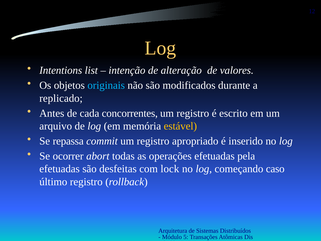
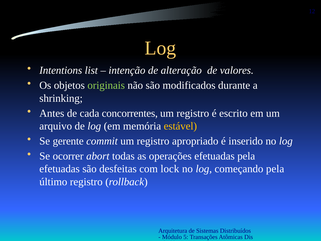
originais colour: light blue -> light green (106, 85)
replicado: replicado -> shrinking (61, 98)
repassa: repassa -> gerente (68, 141)
começando caso: caso -> pela (275, 169)
